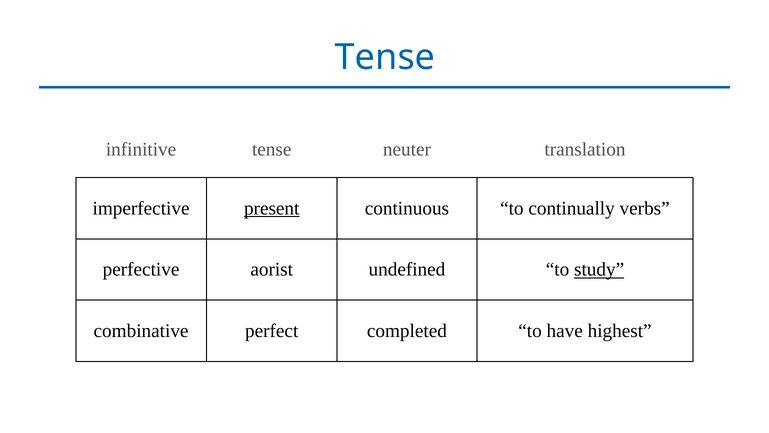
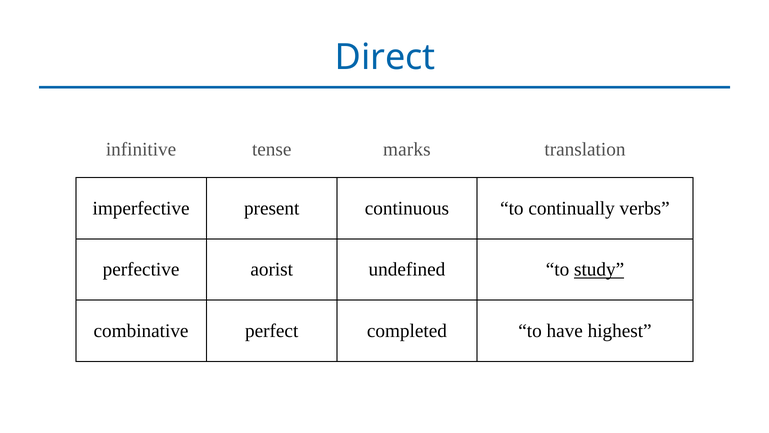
Tense: Tense -> Direct (385, 57)
neuter: neuter -> marks (407, 149)
present underline: present -> none (272, 208)
